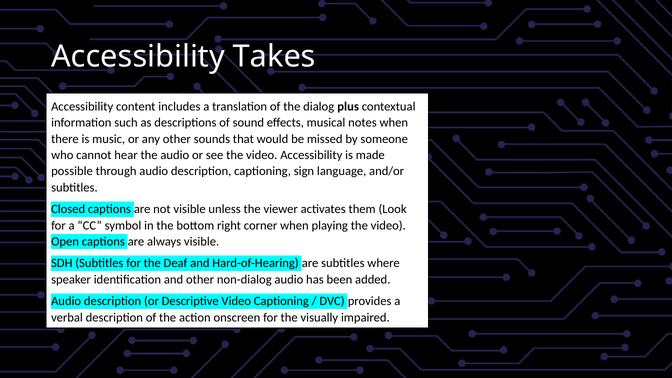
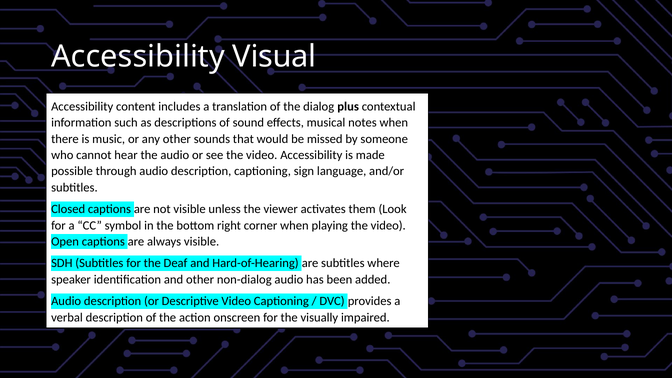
Takes: Takes -> Visual (274, 56)
